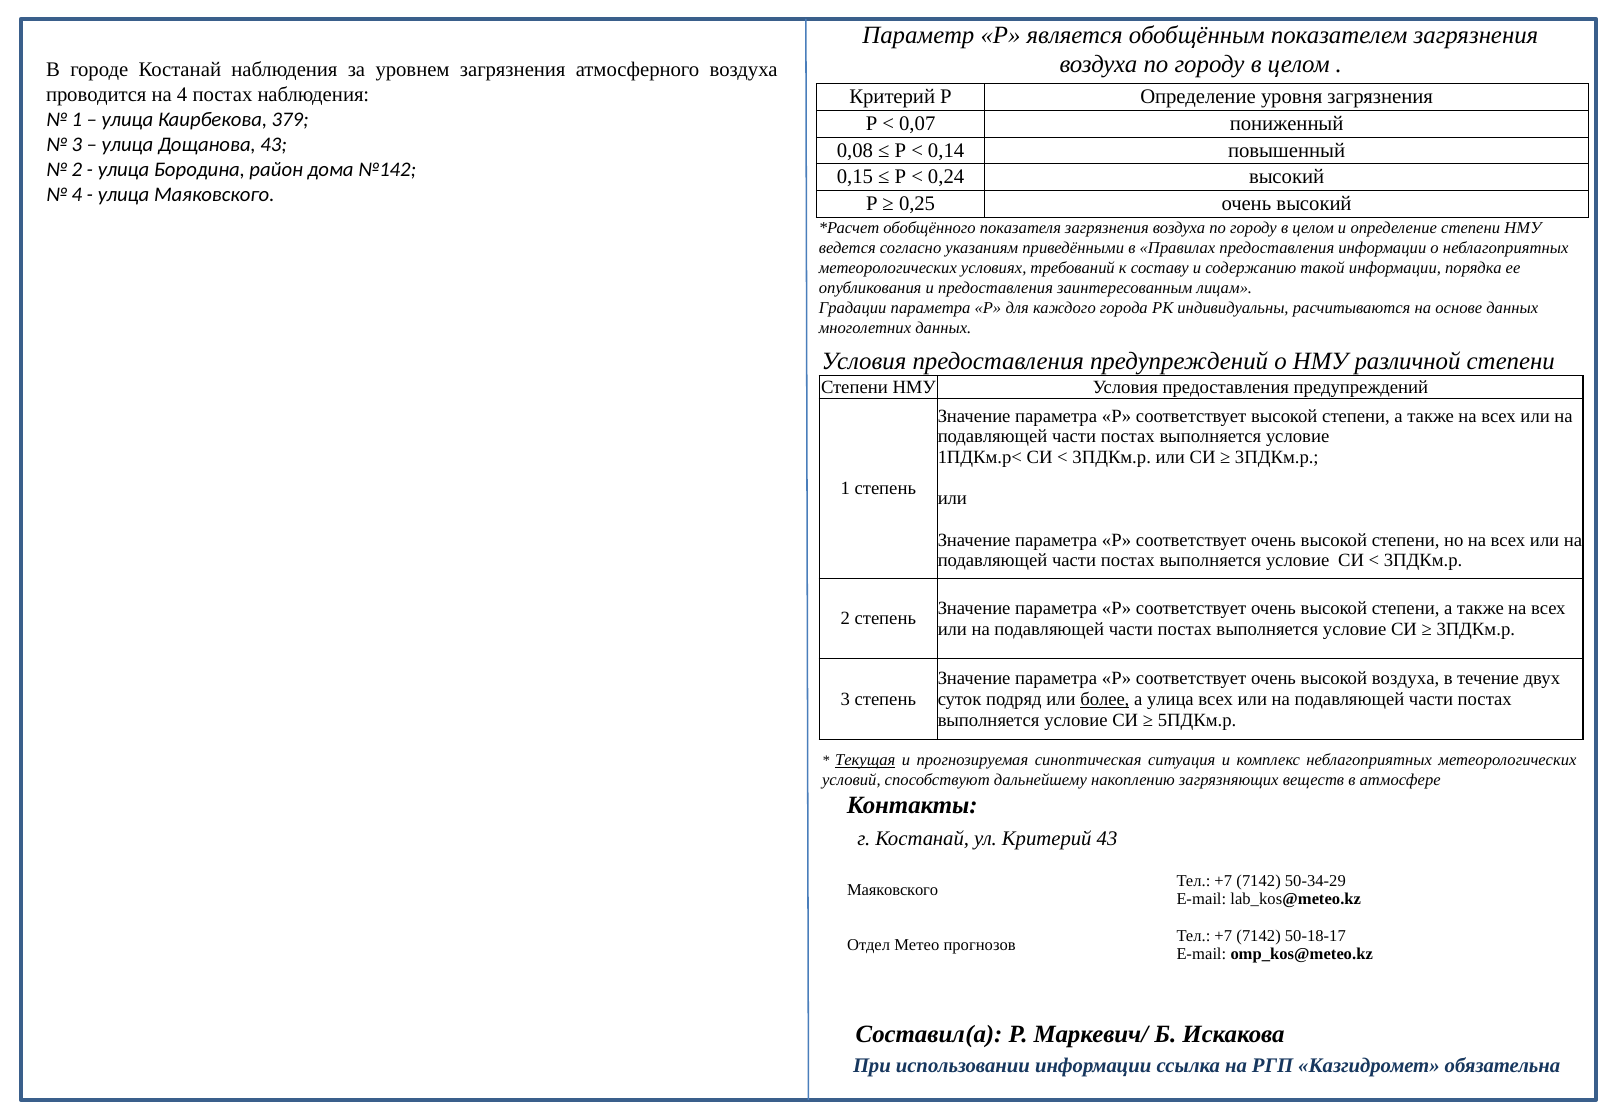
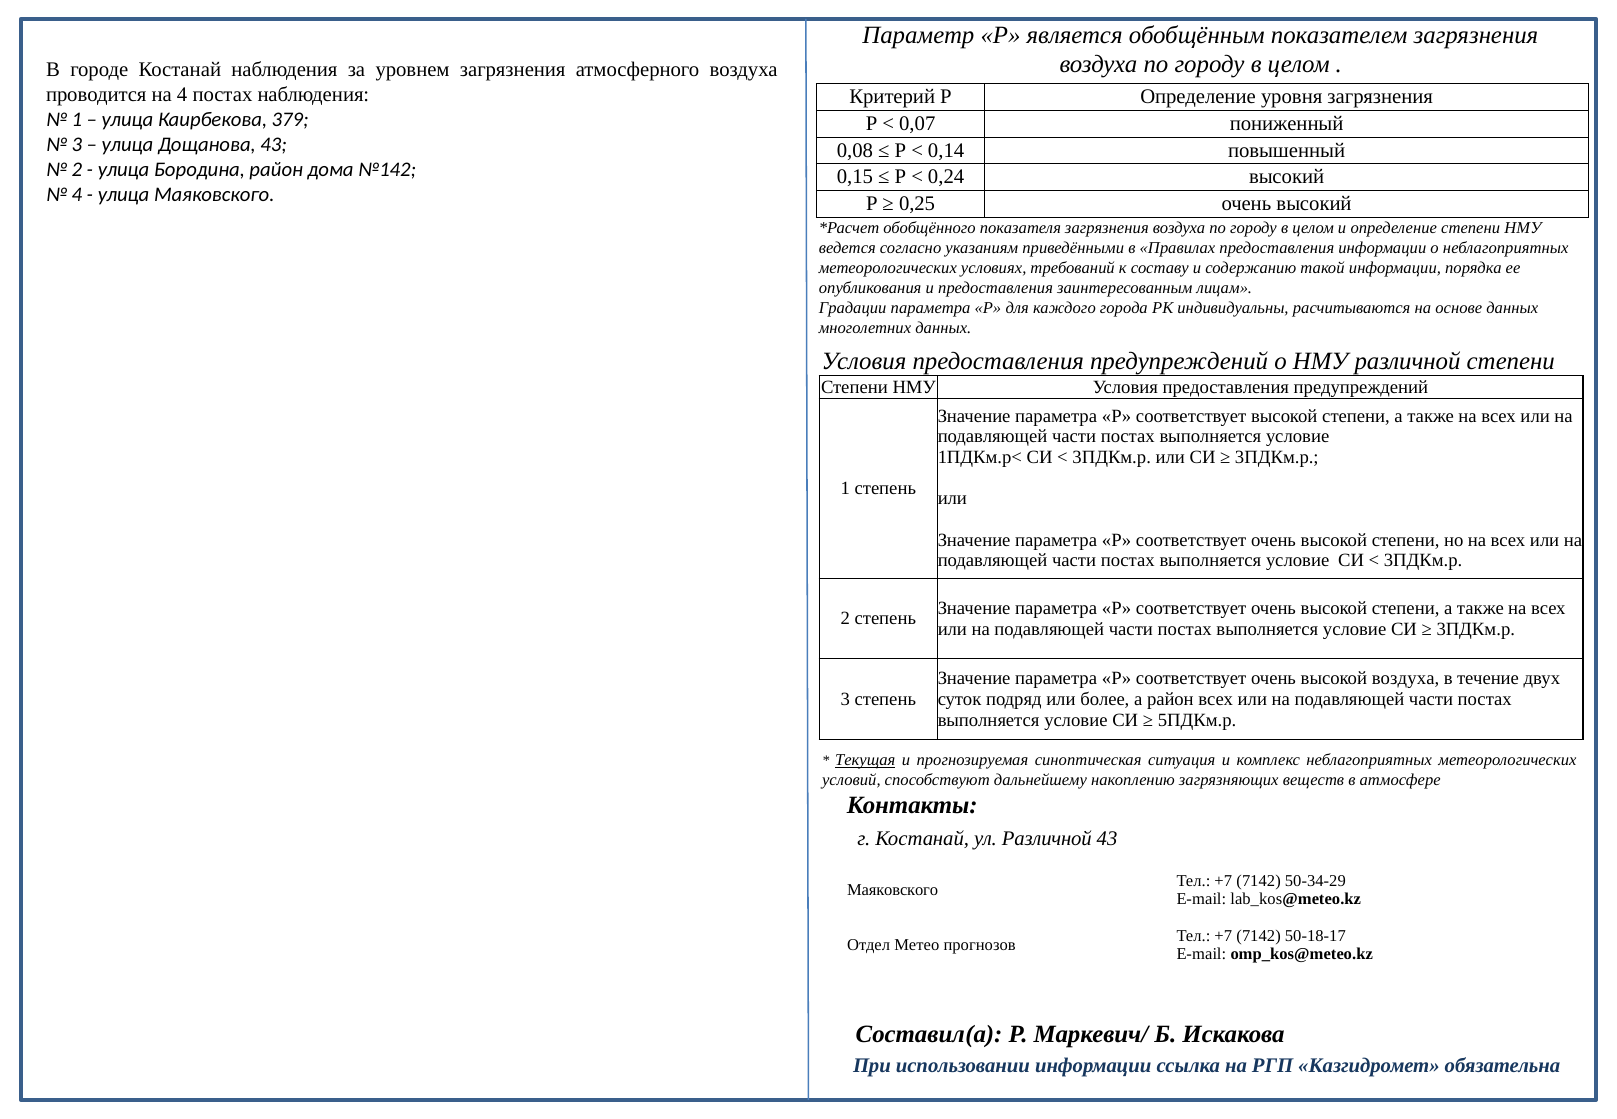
более underline: present -> none (1105, 700)
а улица: улица -> район (1170, 700)
ул Критерий: Критерий -> Различной (1047, 839)
